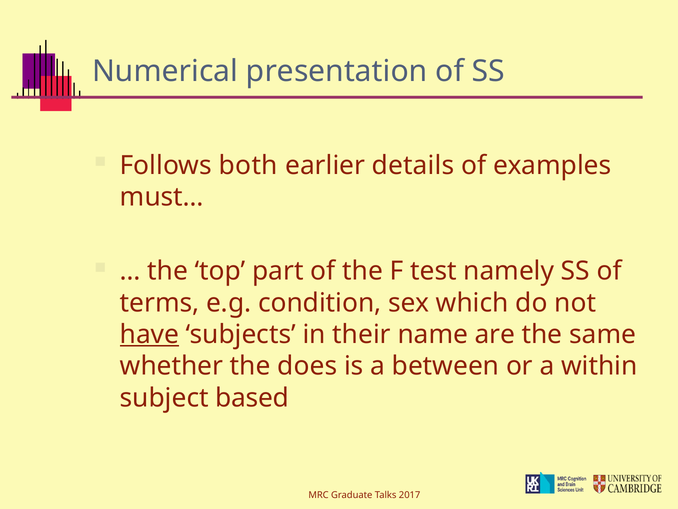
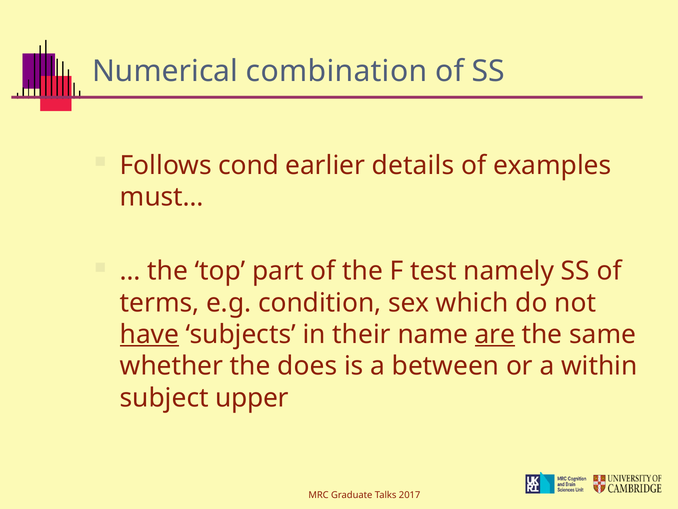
presentation: presentation -> combination (337, 71)
both: both -> cond (249, 165)
are underline: none -> present (495, 334)
based: based -> upper (252, 398)
